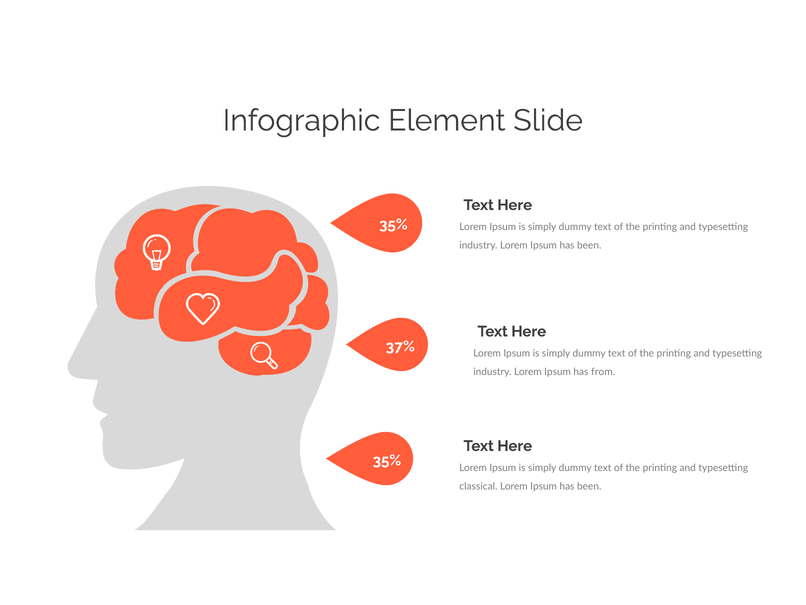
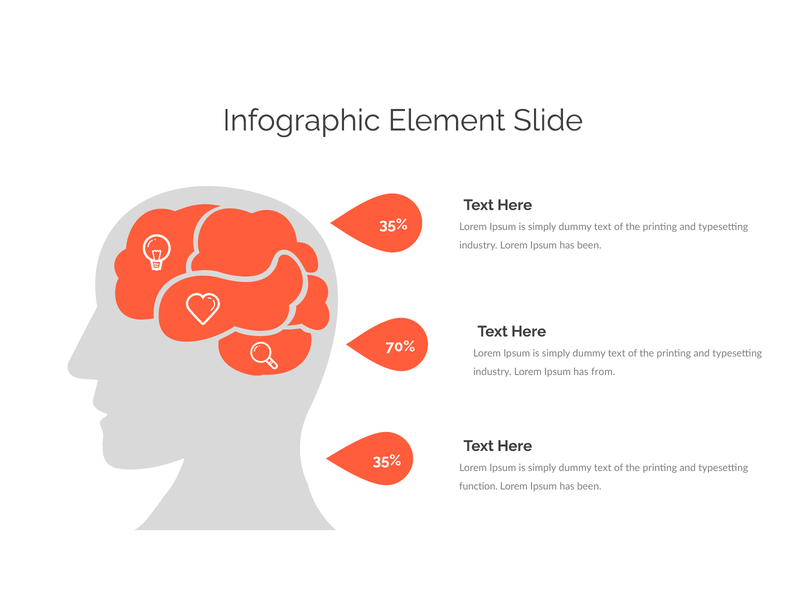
37%: 37% -> 70% (400, 346)
classical: classical -> function (478, 486)
